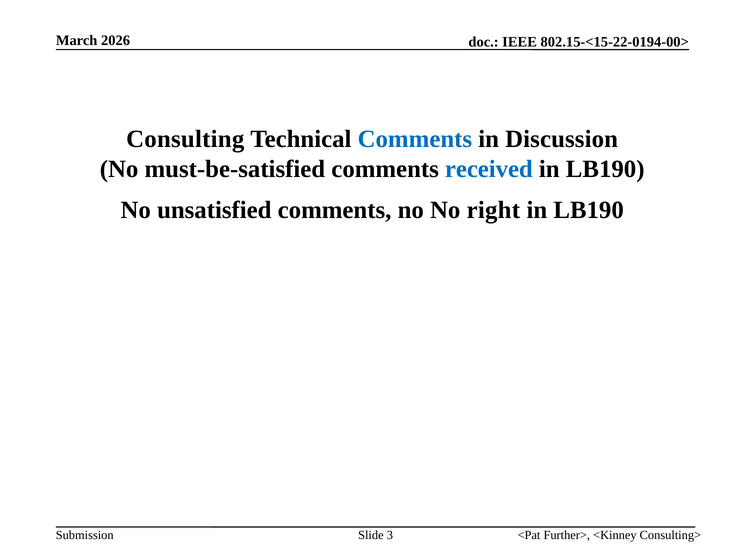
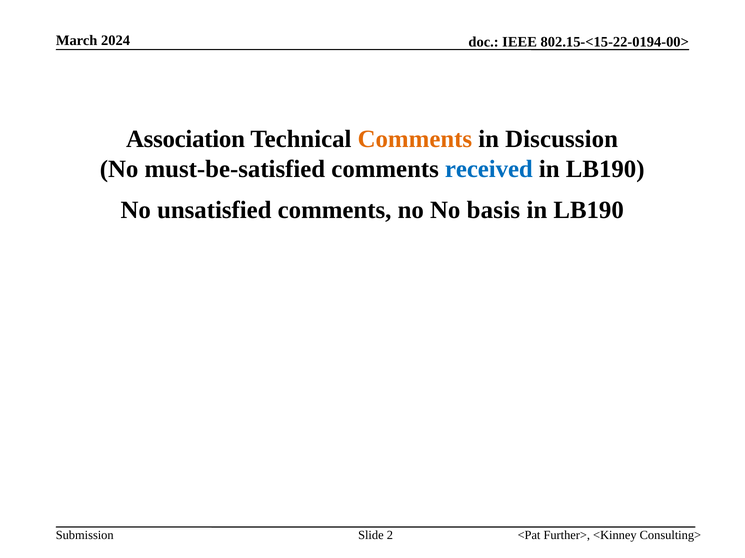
2026: 2026 -> 2024 (116, 41)
Consulting: Consulting -> Association (185, 139)
Comments colour: blue -> orange (415, 139)
right: right -> basis (493, 210)
3: 3 -> 2 (390, 536)
